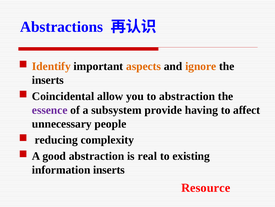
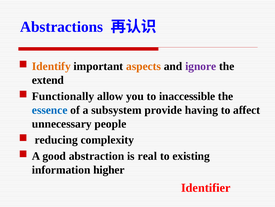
ignore colour: orange -> purple (201, 66)
inserts: inserts -> extend (48, 80)
Coincidental: Coincidental -> Functionally (63, 96)
to abstraction: abstraction -> inaccessible (187, 96)
essence colour: purple -> blue (50, 110)
information inserts: inserts -> higher (109, 169)
Resource: Resource -> Identifier (206, 187)
